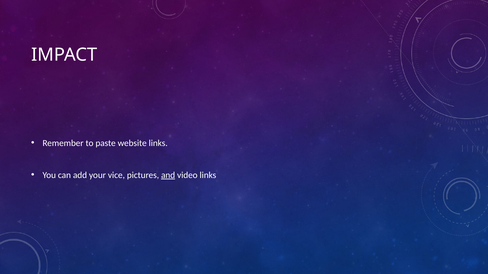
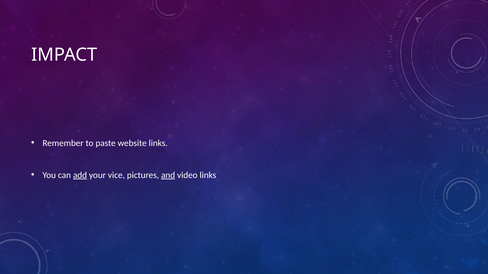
add underline: none -> present (80, 175)
